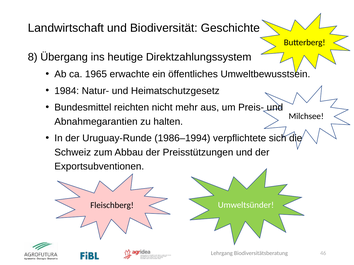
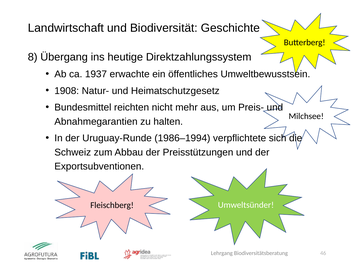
1965: 1965 -> 1937 (96, 74)
1984: 1984 -> 1908 (67, 91)
